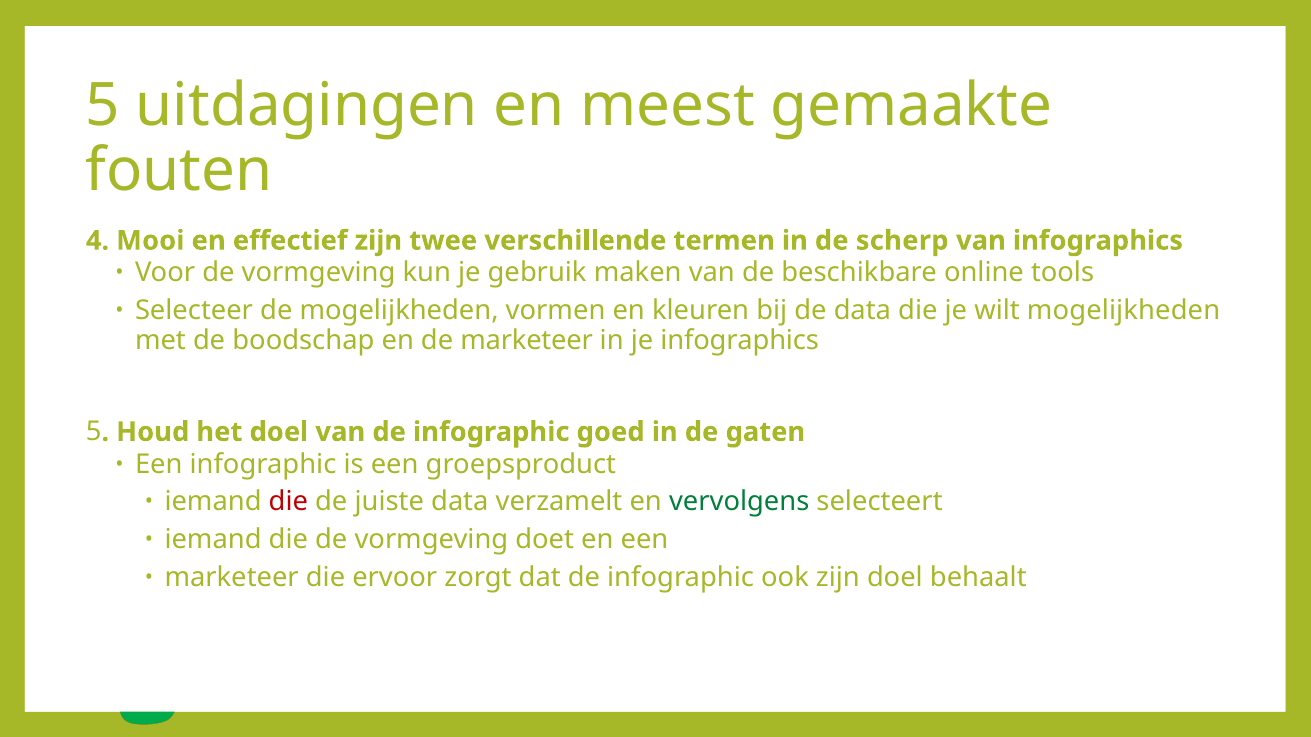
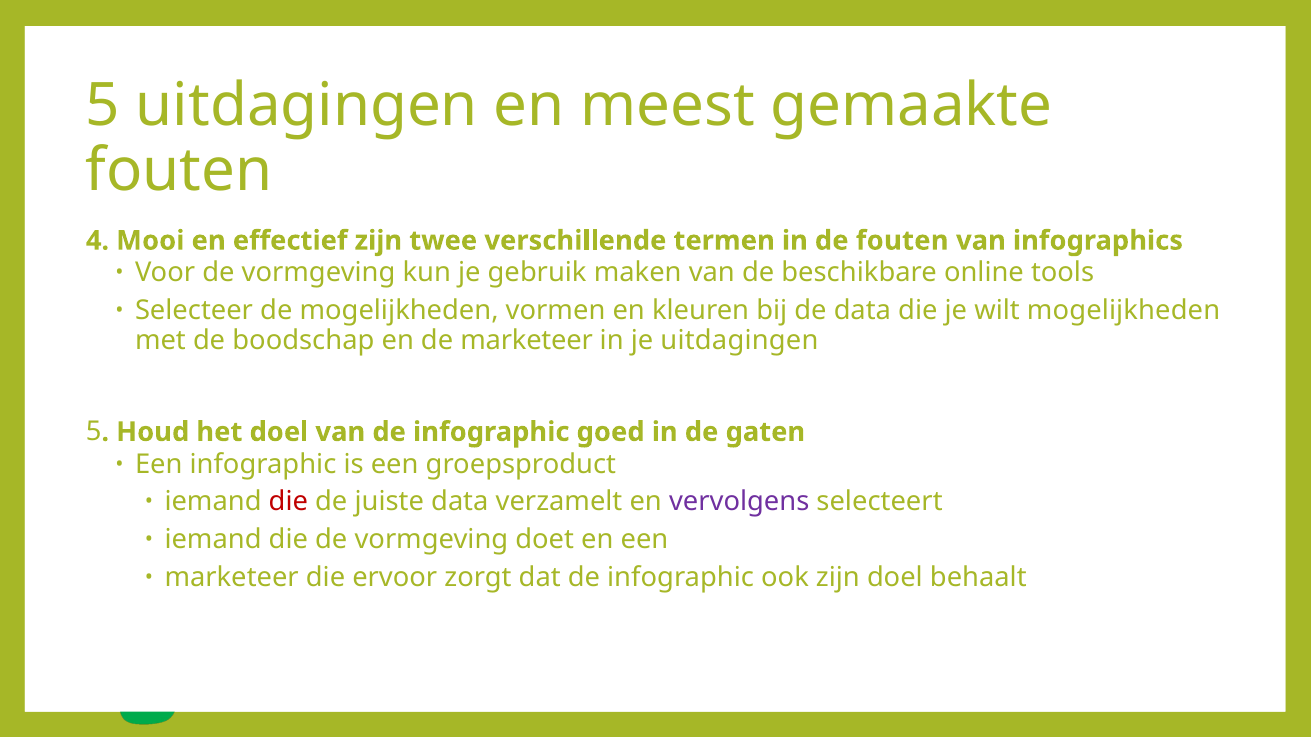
de scherp: scherp -> fouten (902, 241)
je infographics: infographics -> uitdagingen (740, 340)
vervolgens colour: green -> purple (739, 502)
